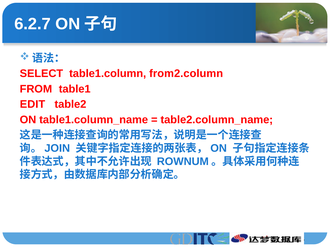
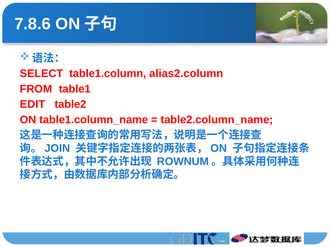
6.2.7: 6.2.7 -> 7.8.6 (33, 24)
from2.column: from2.column -> alias2.column (186, 74)
